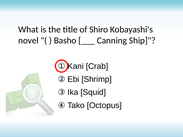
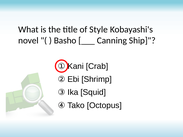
Shiro: Shiro -> Style (99, 30)
